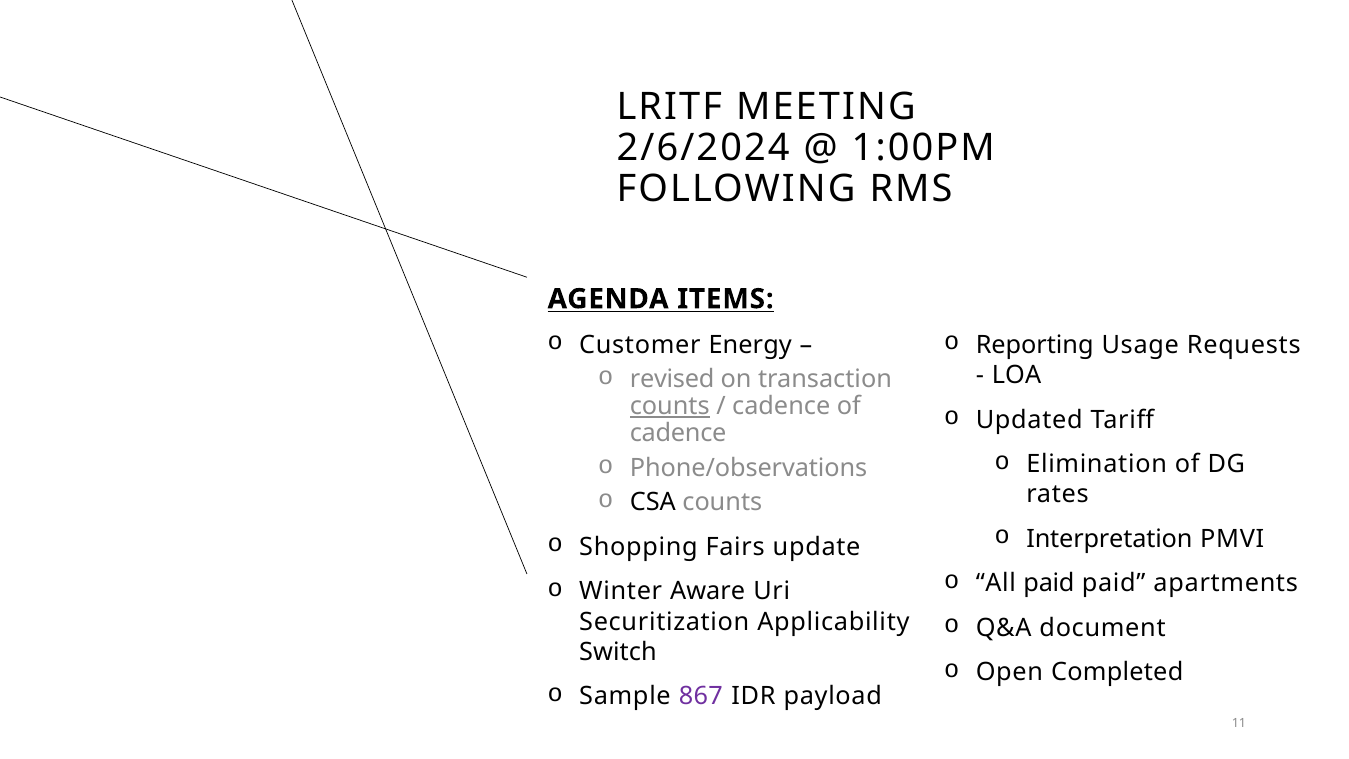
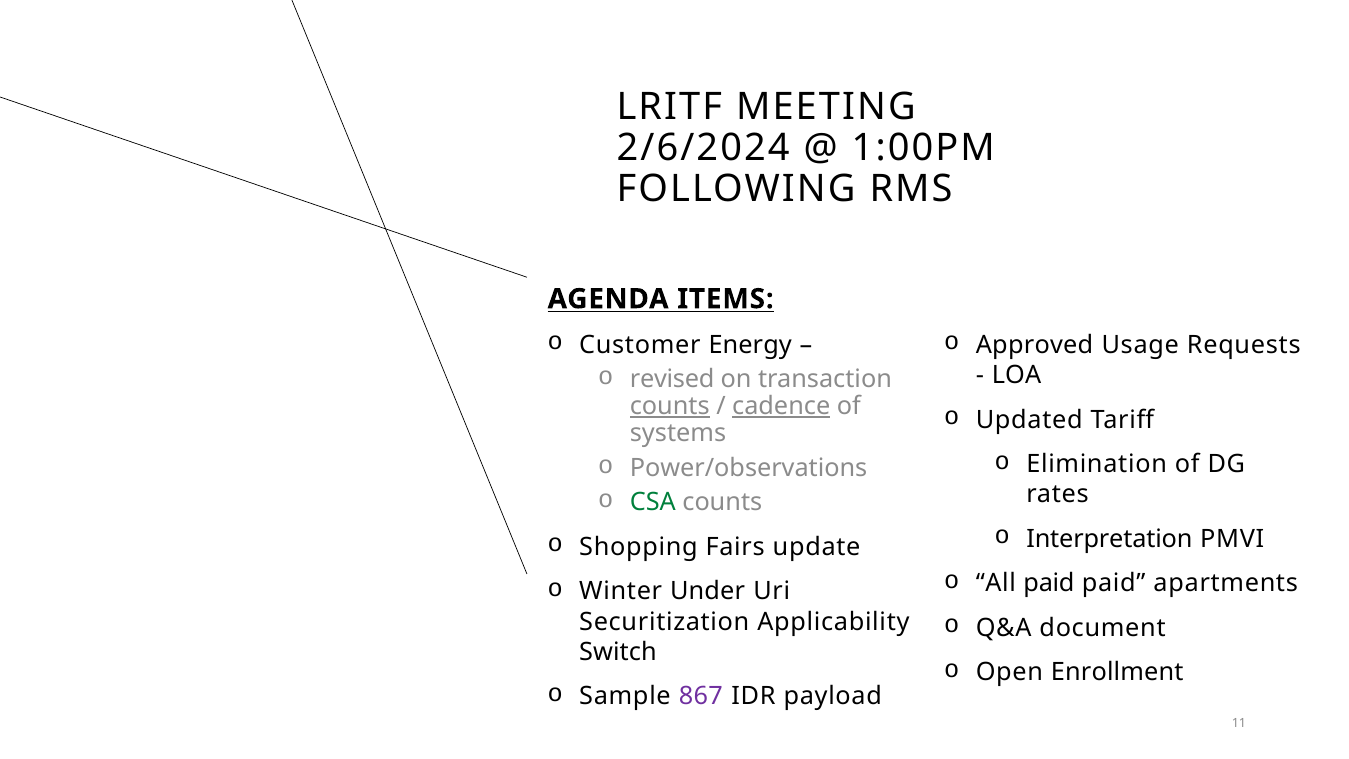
Reporting: Reporting -> Approved (1035, 345)
cadence underline: none -> present (781, 406)
cadence: cadence -> systems (678, 433)
Phone/observations: Phone/observations -> Power/observations (749, 468)
CSA colour: black -> green (653, 502)
Aware: Aware -> Under (708, 591)
Completed: Completed -> Enrollment (1117, 672)
